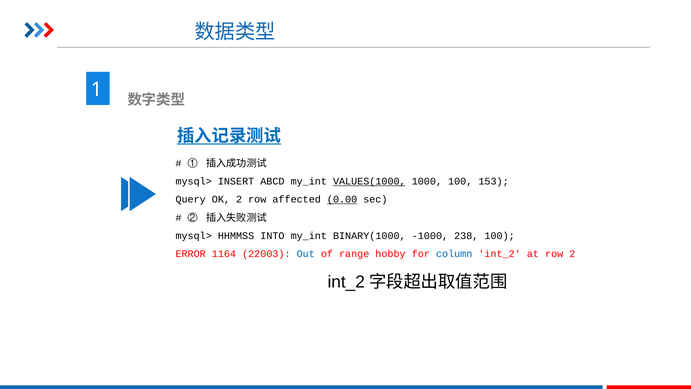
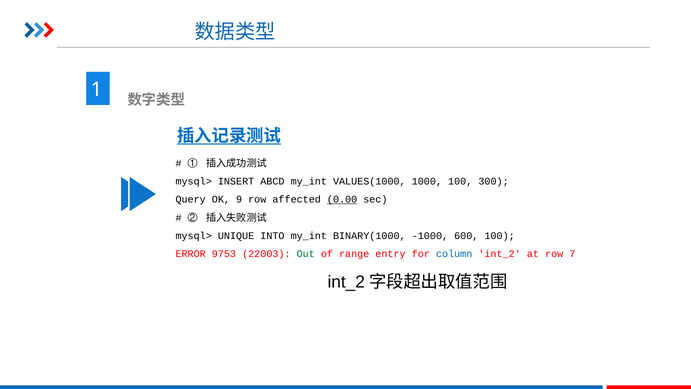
VALUES(1000 underline: present -> none (369, 181)
153: 153 -> 300 (494, 181)
OK 2: 2 -> 9 (239, 199)
HHMMSS: HHMMSS -> UNIQUE (236, 236)
238: 238 -> 600 (466, 236)
1164: 1164 -> 9753 (224, 254)
Out colour: blue -> green (306, 254)
hobby: hobby -> entry (391, 254)
row 2: 2 -> 7 (572, 254)
